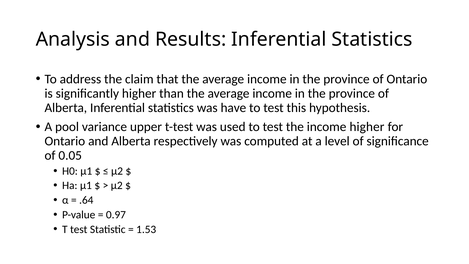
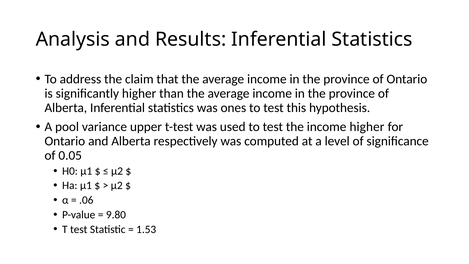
have: have -> ones (233, 108)
.64: .64 -> .06 (86, 200)
0.97: 0.97 -> 9.80 (116, 215)
